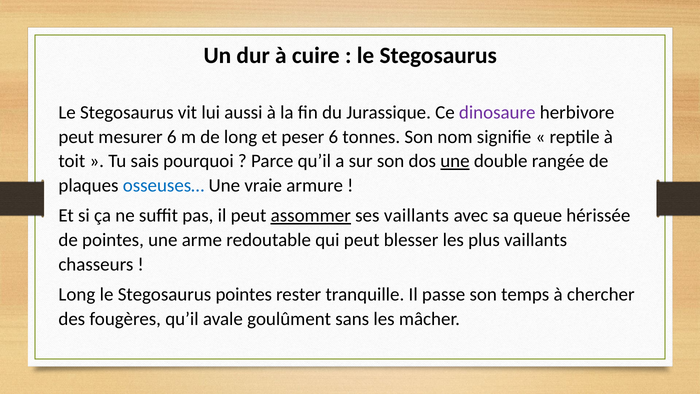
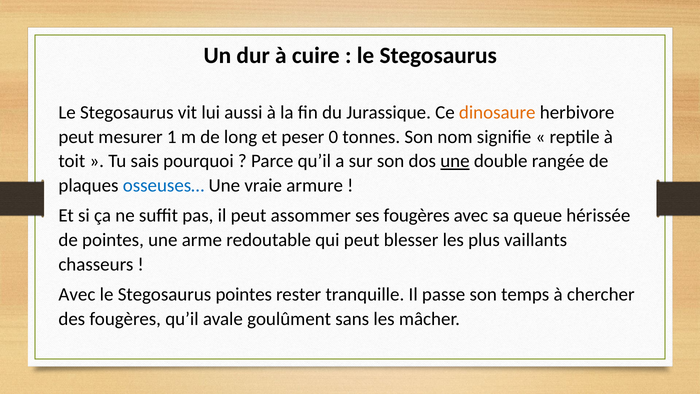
dinosaure colour: purple -> orange (497, 112)
mesurer 6: 6 -> 1 (172, 137)
peser 6: 6 -> 0 (333, 137)
assommer underline: present -> none (311, 215)
ses vaillants: vaillants -> fougères (417, 215)
Long: Long -> Avec (77, 294)
